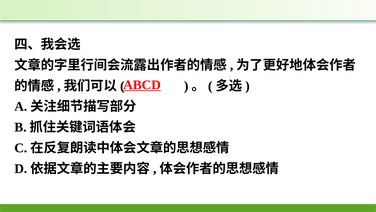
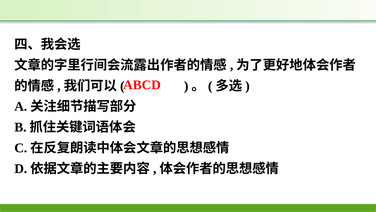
ABCD underline: present -> none (142, 85)
